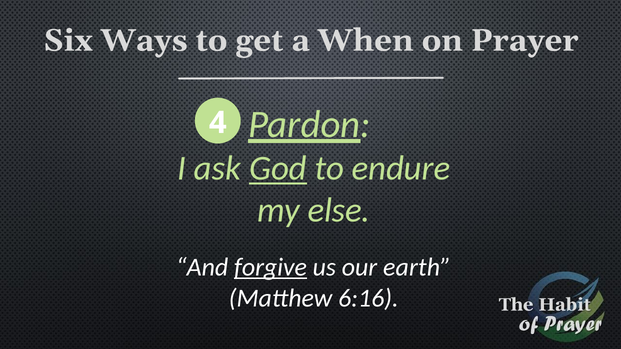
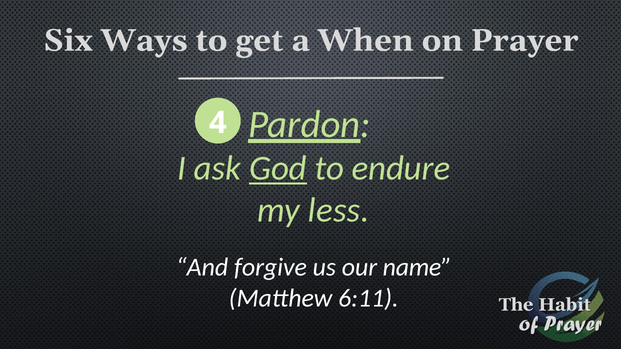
else: else -> less (339, 210)
forgive underline: present -> none (270, 267)
earth: earth -> name (417, 267)
6:16: 6:16 -> 6:11 (368, 298)
